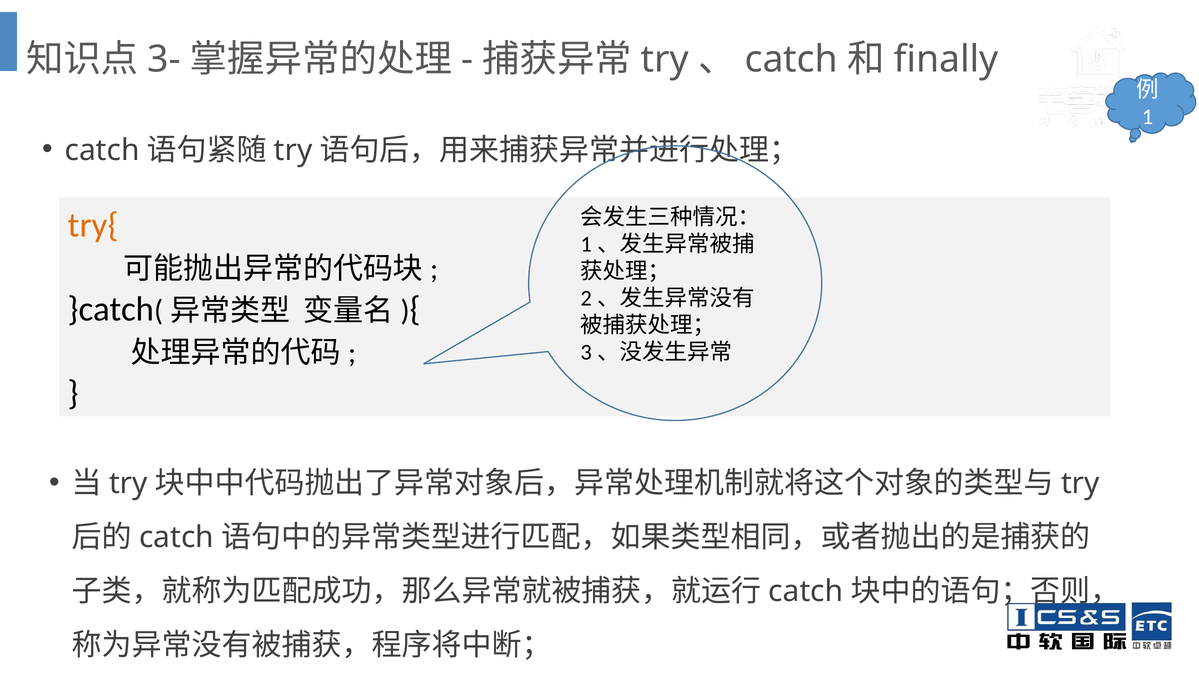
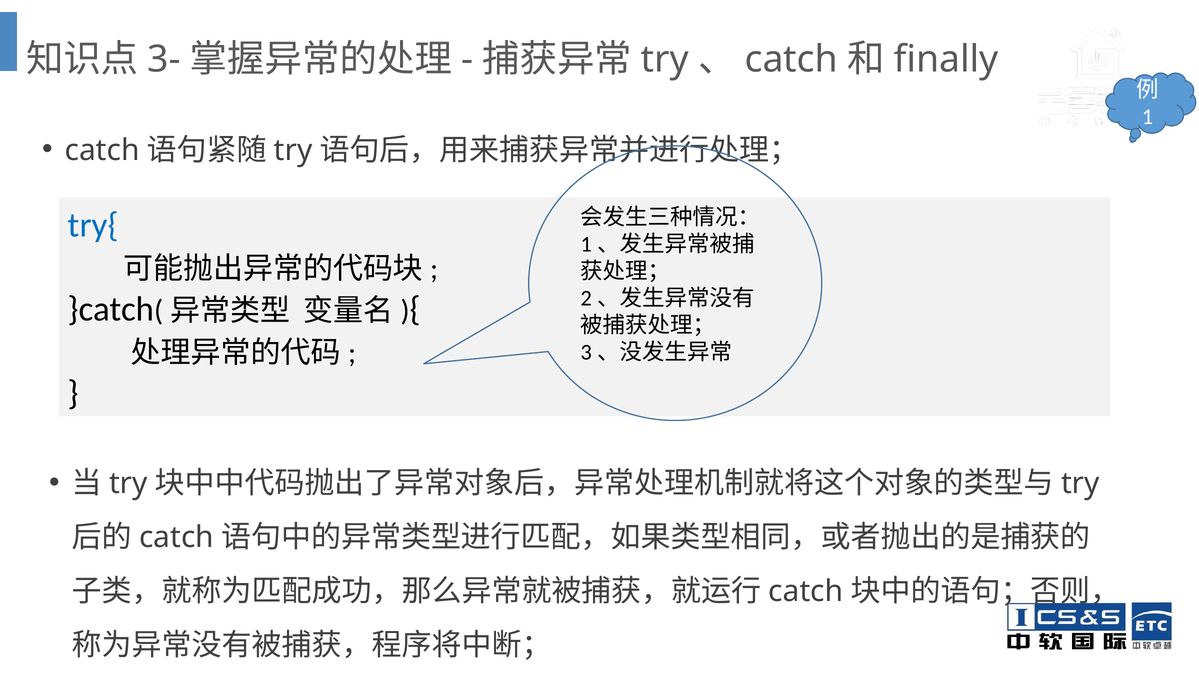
try{ colour: orange -> blue (93, 225)
